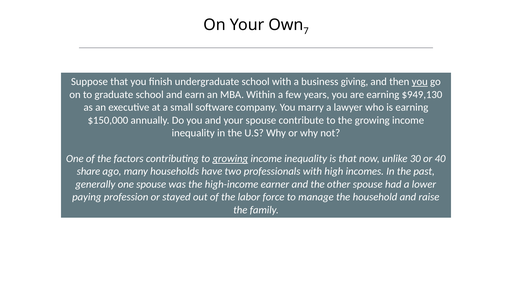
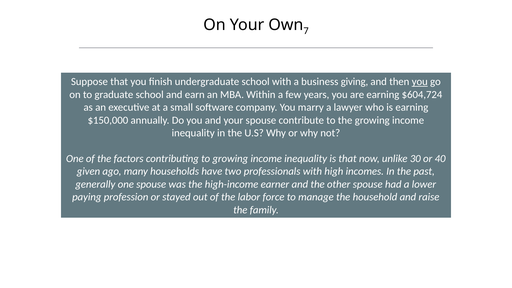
$949,130: $949,130 -> $604,724 (422, 95)
growing underline: present -> none (230, 159)
share: share -> given (88, 171)
